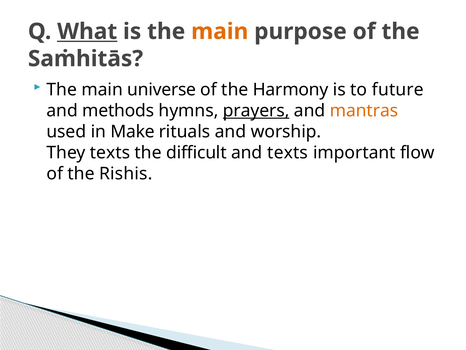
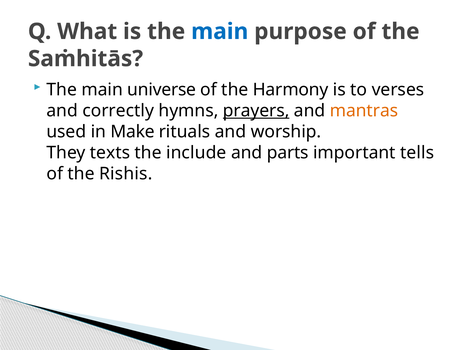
What underline: present -> none (87, 31)
main colour: orange -> blue (220, 31)
future: future -> verses (398, 90)
methods: methods -> correctly (118, 110)
difficult: difficult -> include (196, 152)
and texts: texts -> parts (288, 152)
flow: flow -> tells (417, 152)
